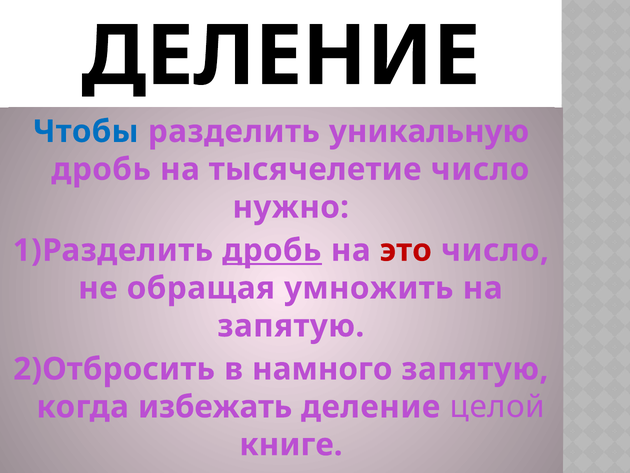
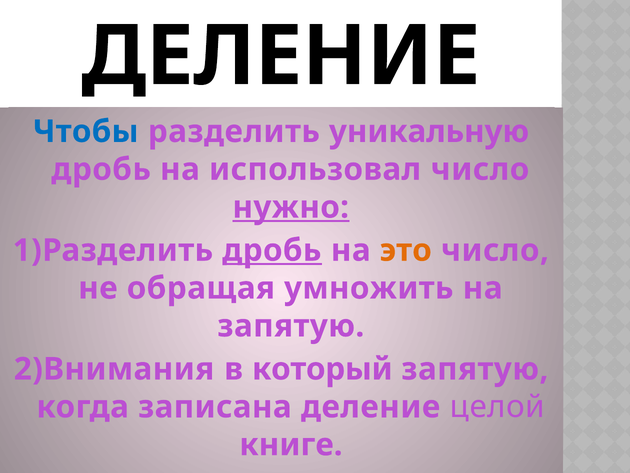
тысячелетие: тысячелетие -> использовал (315, 169)
нужно underline: none -> present (291, 207)
это colour: red -> orange (406, 250)
2)Отбросить: 2)Отбросить -> 2)Внимания (114, 369)
намного: намного -> который (322, 369)
избежать: избежать -> записана (215, 407)
